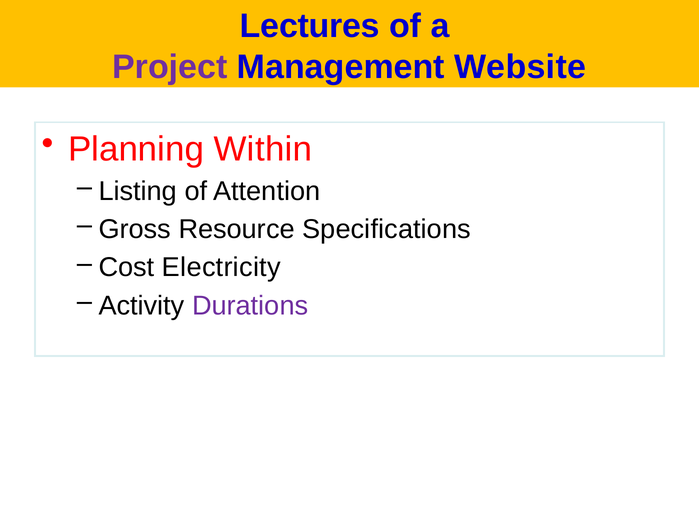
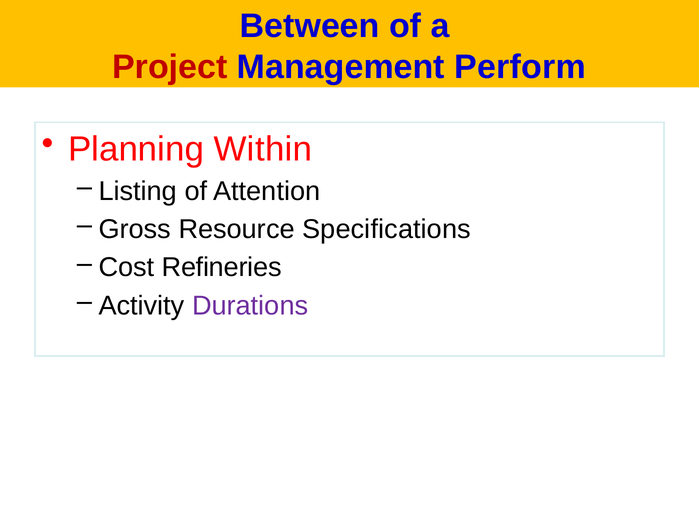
Lectures: Lectures -> Between (310, 26)
Project colour: purple -> red (170, 67)
Website: Website -> Perform (520, 67)
Electricity: Electricity -> Refineries (222, 268)
